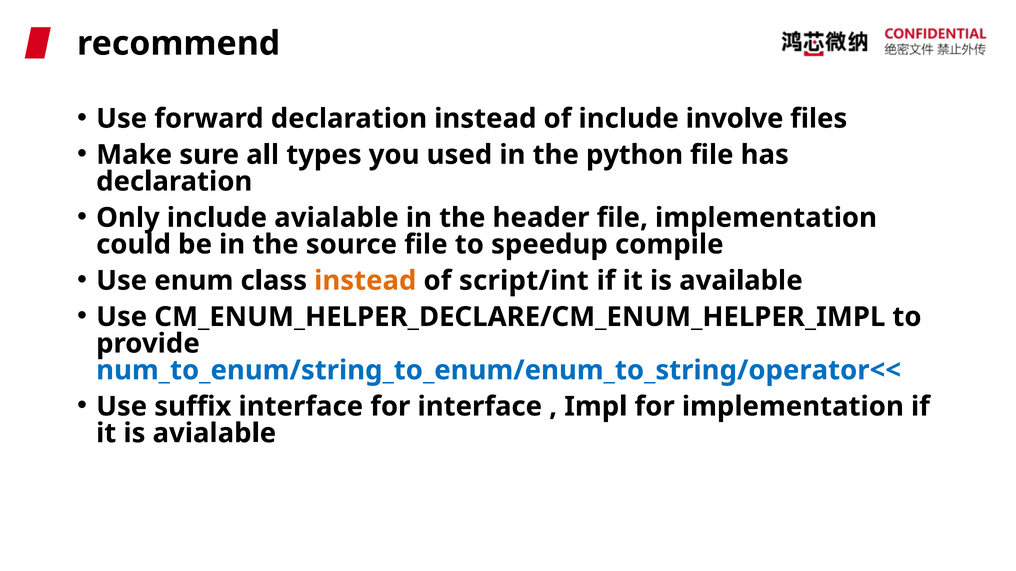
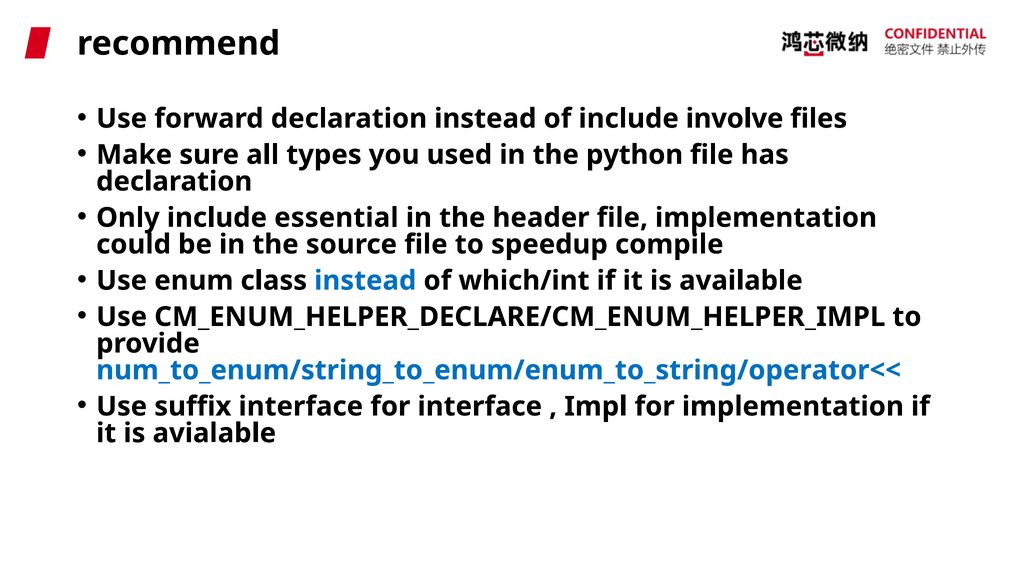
include avialable: avialable -> essential (336, 218)
instead colour: orange -> blue (365, 281)
script/int: script/int -> which/int (524, 281)
